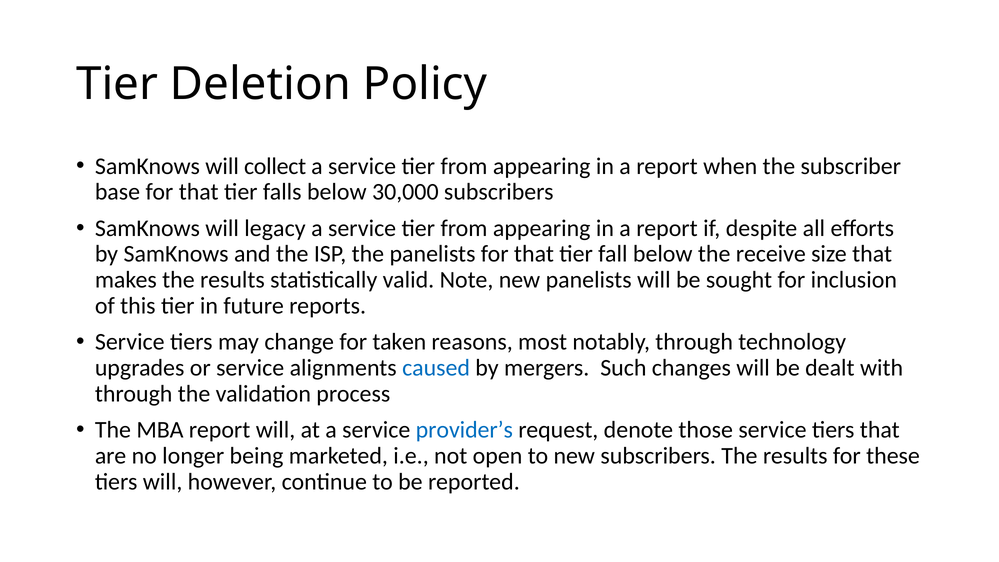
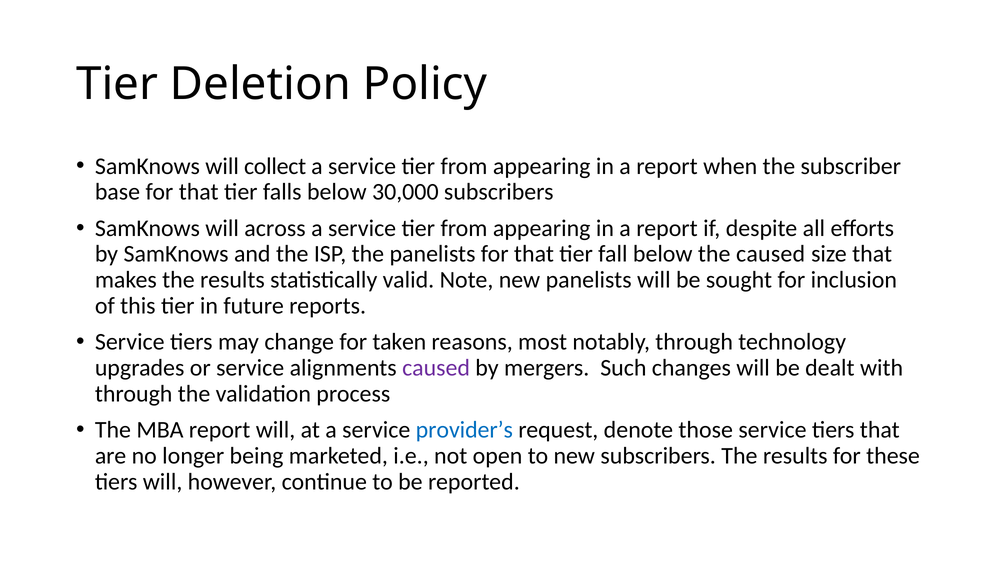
legacy: legacy -> across (275, 228)
the receive: receive -> caused (771, 254)
caused colour: blue -> purple (436, 368)
